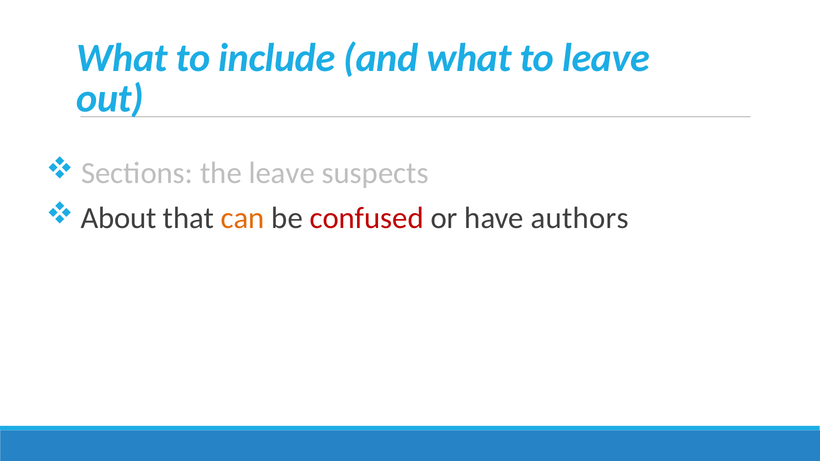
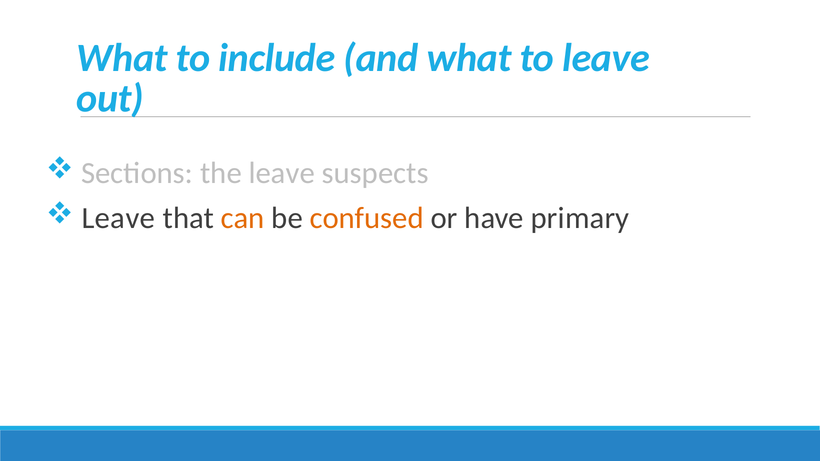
About: About -> Leave (118, 218)
confused colour: red -> orange (367, 218)
authors: authors -> primary (580, 218)
